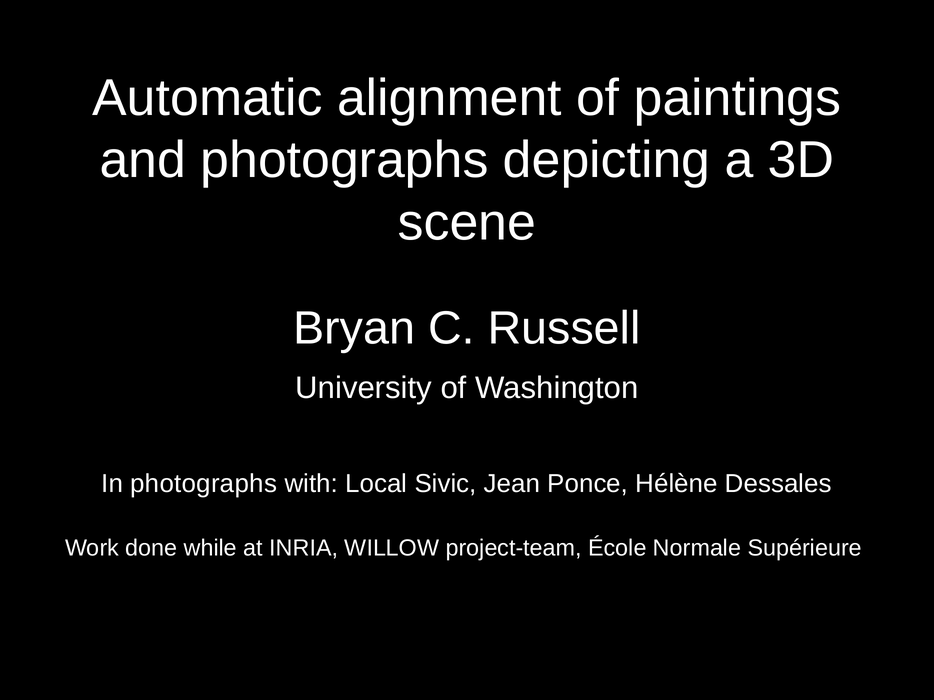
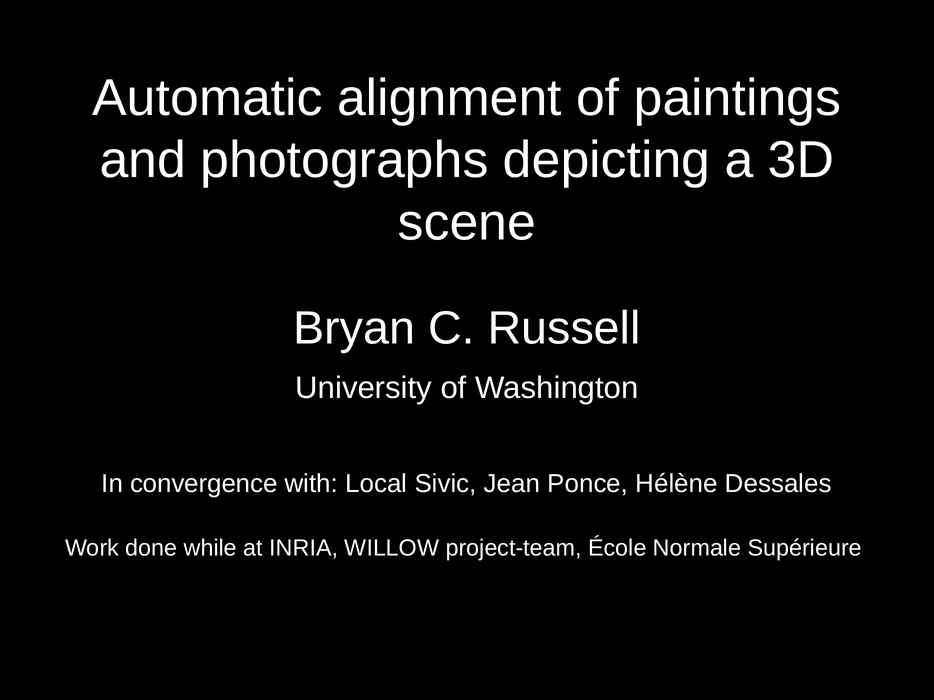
In photographs: photographs -> convergence (204, 484)
